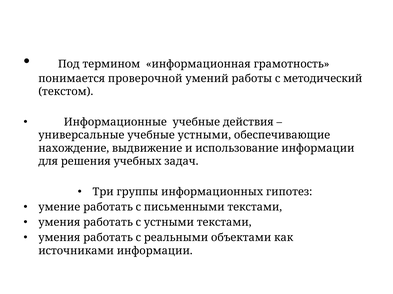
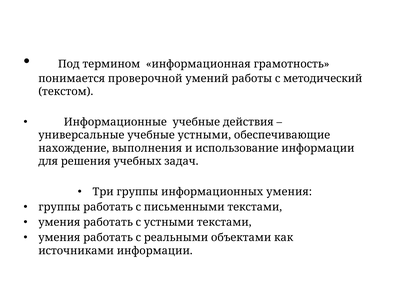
выдвижение: выдвижение -> выполнения (147, 149)
информационных гипотез: гипотез -> умения (289, 192)
умение: умение -> группы (59, 208)
